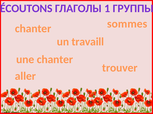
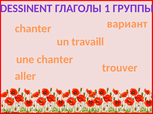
ÉCOUTONS: ÉCOUTONS -> DESSINENT (26, 8)
sommes: sommes -> вариант (127, 24)
